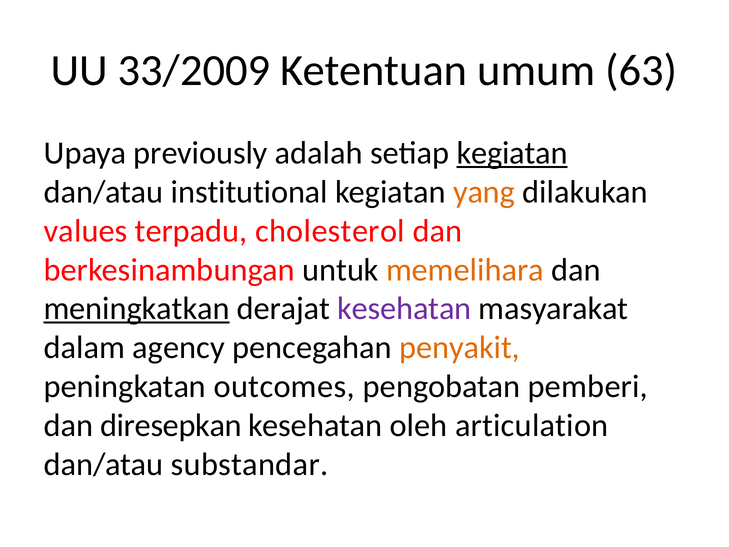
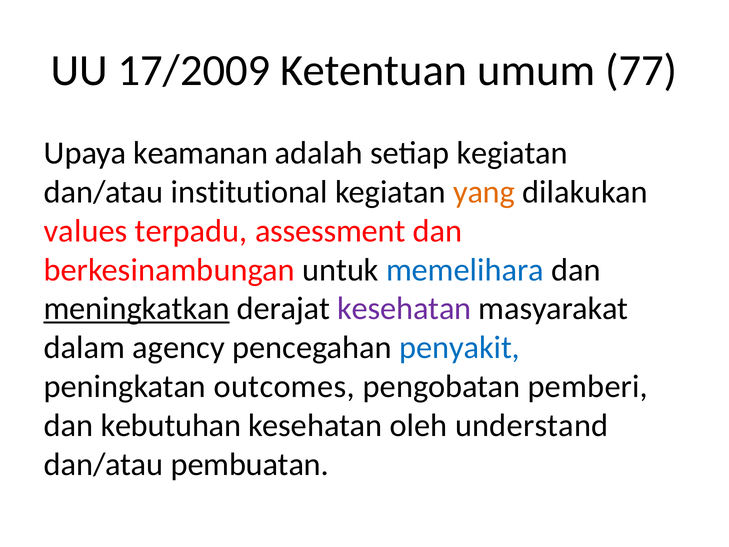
33/2009: 33/2009 -> 17/2009 (194, 71)
63: 63 -> 77 (641, 71)
previously: previously -> keamanan (201, 153)
kegiatan underline: present -> none (512, 153)
cholesterol: cholesterol -> assessment (330, 231)
memelihara colour: orange -> blue (465, 270)
penyakit colour: orange -> blue (460, 348)
diresepkan: diresepkan -> kebutuhan (171, 425)
articulation: articulation -> understand (532, 425)
substandar: substandar -> pembuatan (250, 464)
